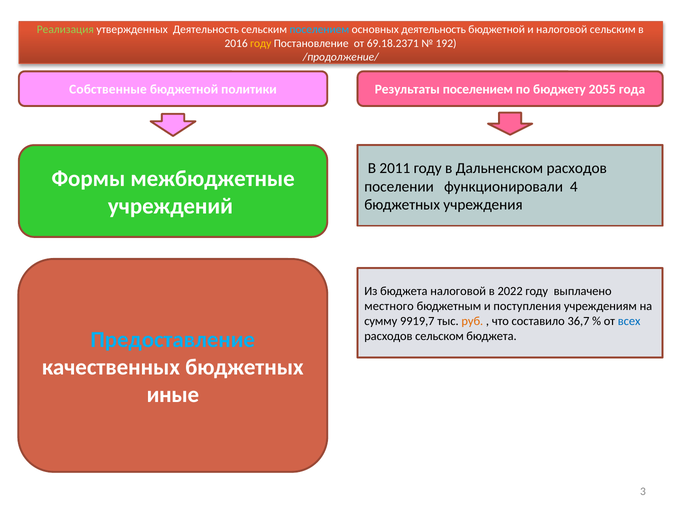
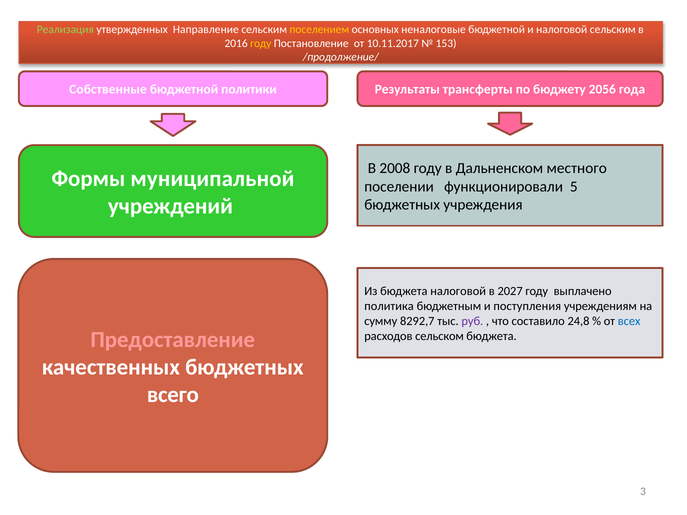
утвержденных Деятельность: Деятельность -> Направление (206, 30)
поселением colour: light blue -> yellow (319, 30)
основных деятельность: деятельность -> неналоговые (434, 30)
69.18.2371: 69.18.2371 -> 10.11.2017 (393, 43)
192: 192 -> 153 (446, 43)
Результаты поселением: поселением -> трансферты (478, 90)
2055: 2055 -> 2056 (602, 90)
2011: 2011 -> 2008 (395, 168)
Дальненском расходов: расходов -> местного (577, 168)
межбюджетные: межбюджетные -> муниципальной (212, 179)
4: 4 -> 5 (574, 187)
2022: 2022 -> 2027 (510, 292)
местного: местного -> политика (389, 306)
9919,7: 9919,7 -> 8292,7 (417, 321)
руб colour: orange -> purple (472, 321)
36,7: 36,7 -> 24,8 (578, 321)
Предоставление colour: light blue -> pink (173, 340)
иные: иные -> всего (173, 395)
